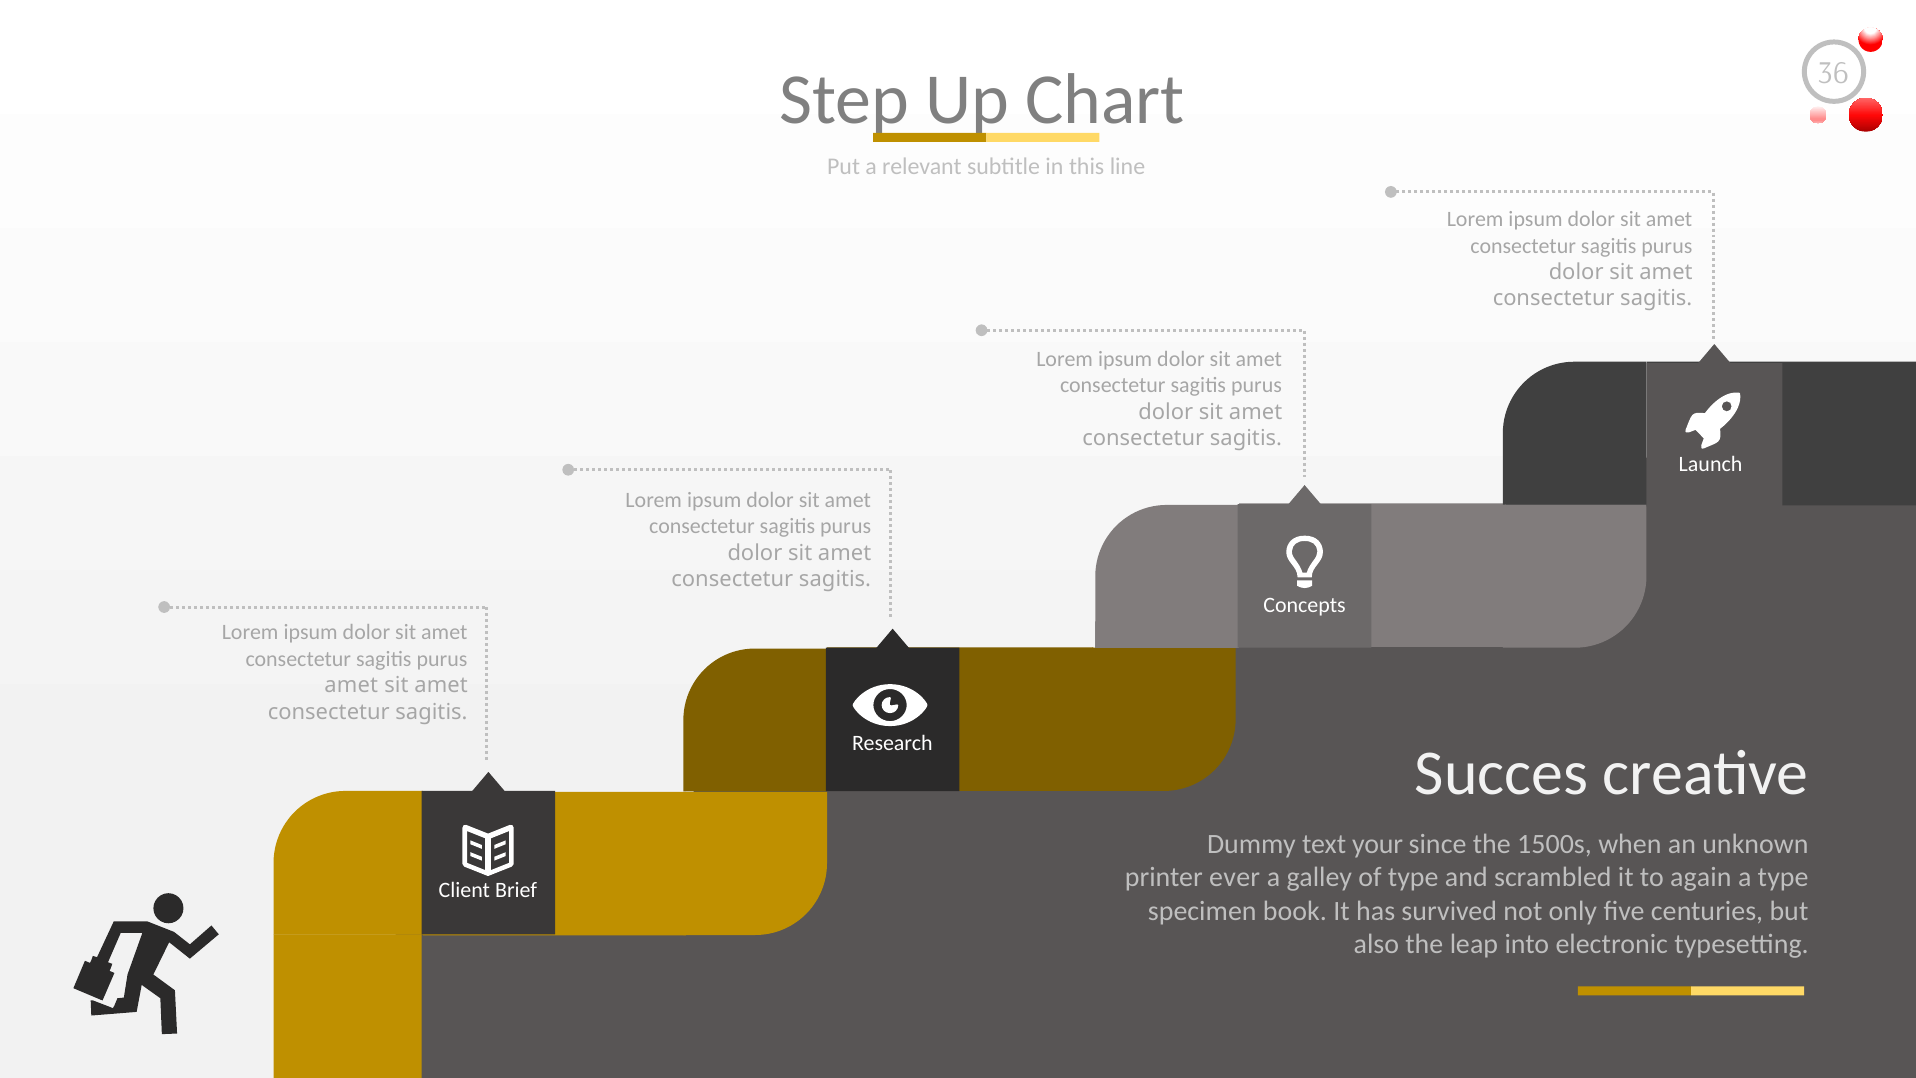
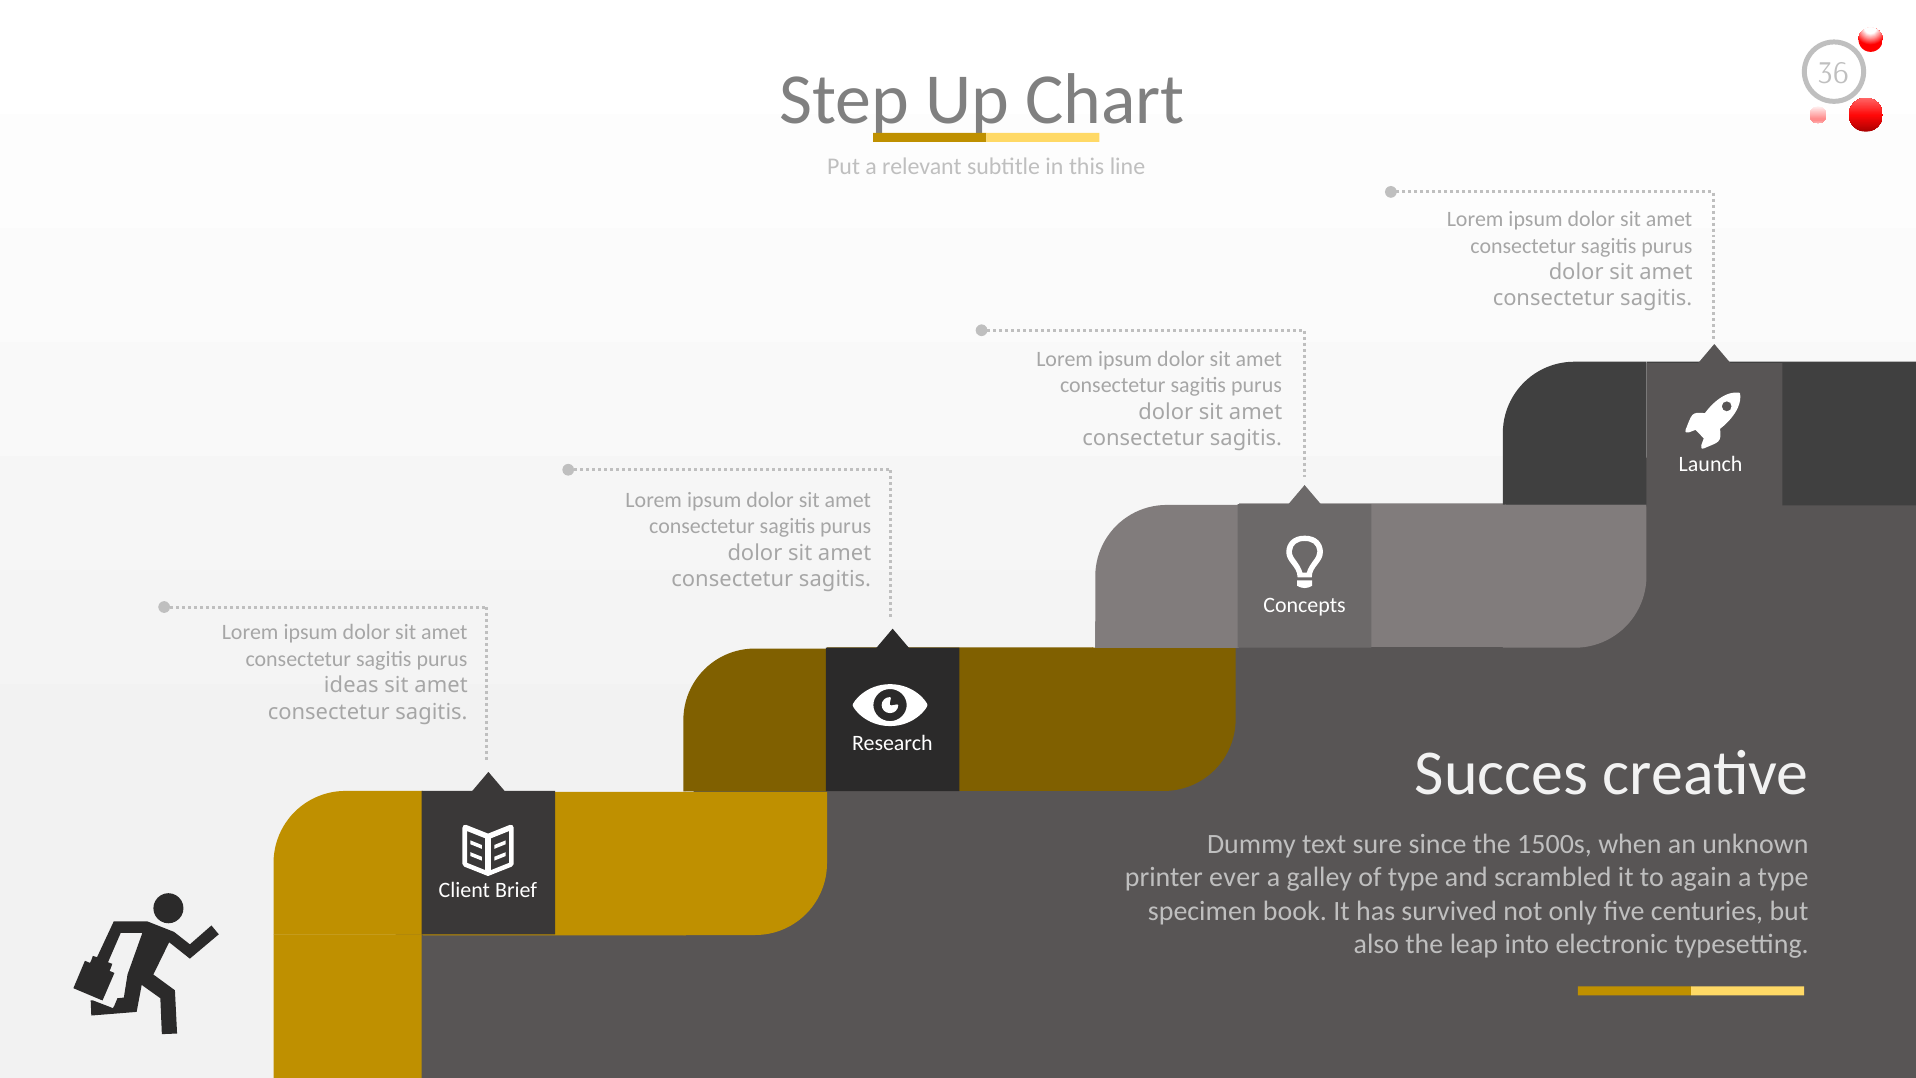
amet: amet -> ideas (351, 685)
your: your -> sure (1377, 844)
